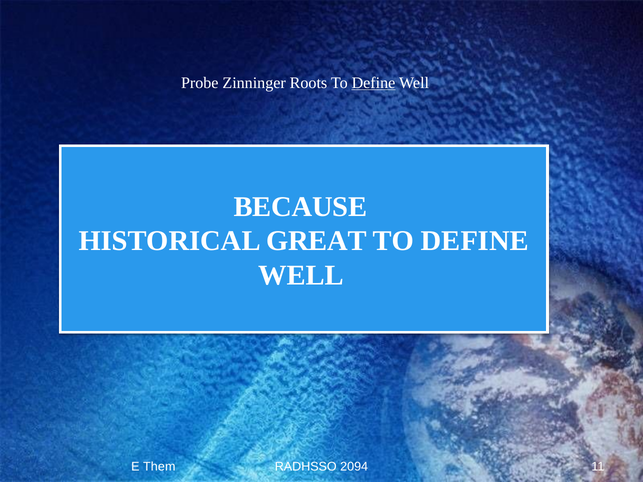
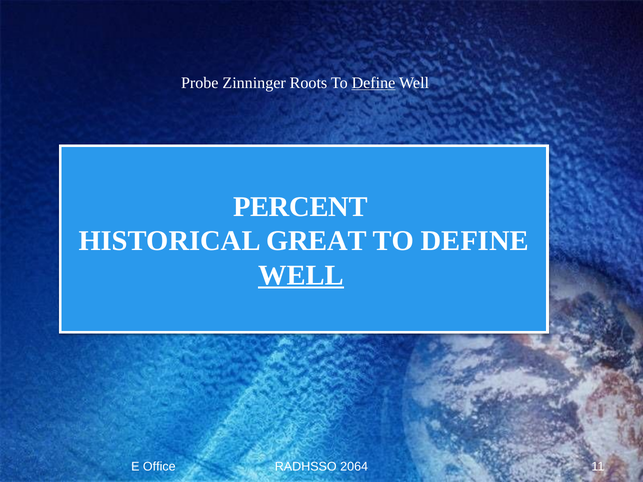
BECAUSE: BECAUSE -> PERCENT (300, 207)
WELL underline: none -> present (301, 275)
Them: Them -> Office (159, 467)
2094: 2094 -> 2064 (354, 467)
